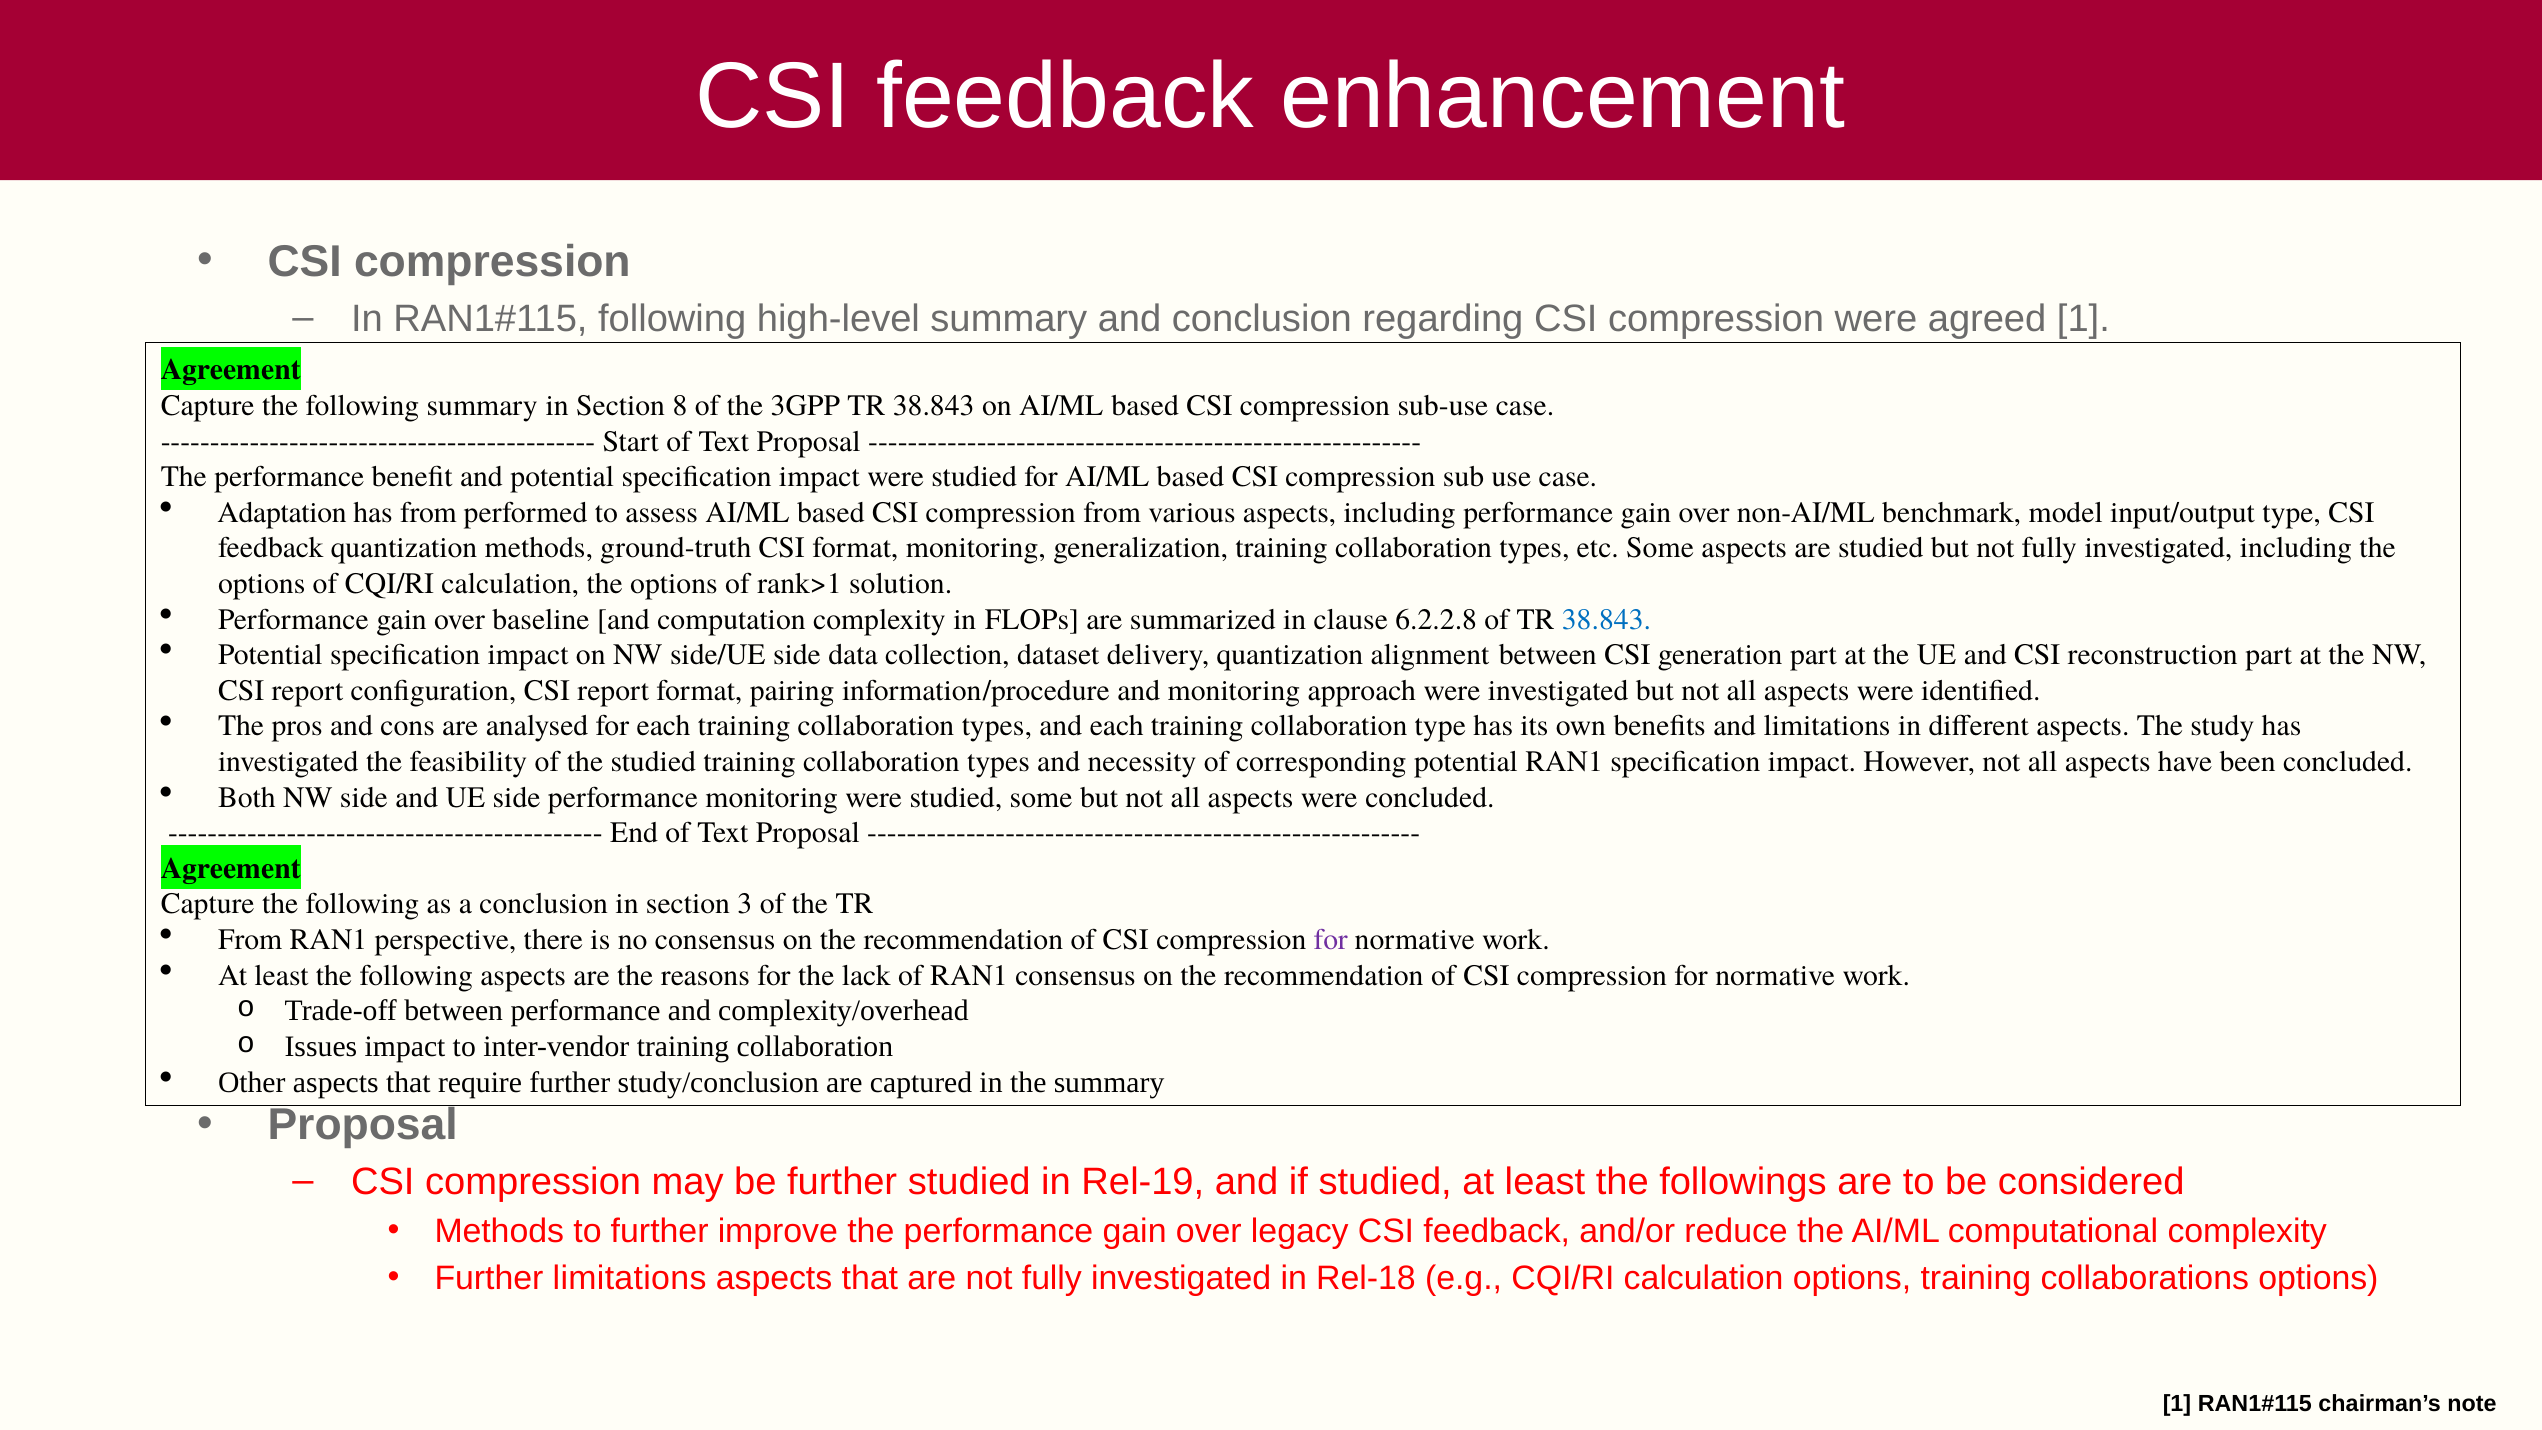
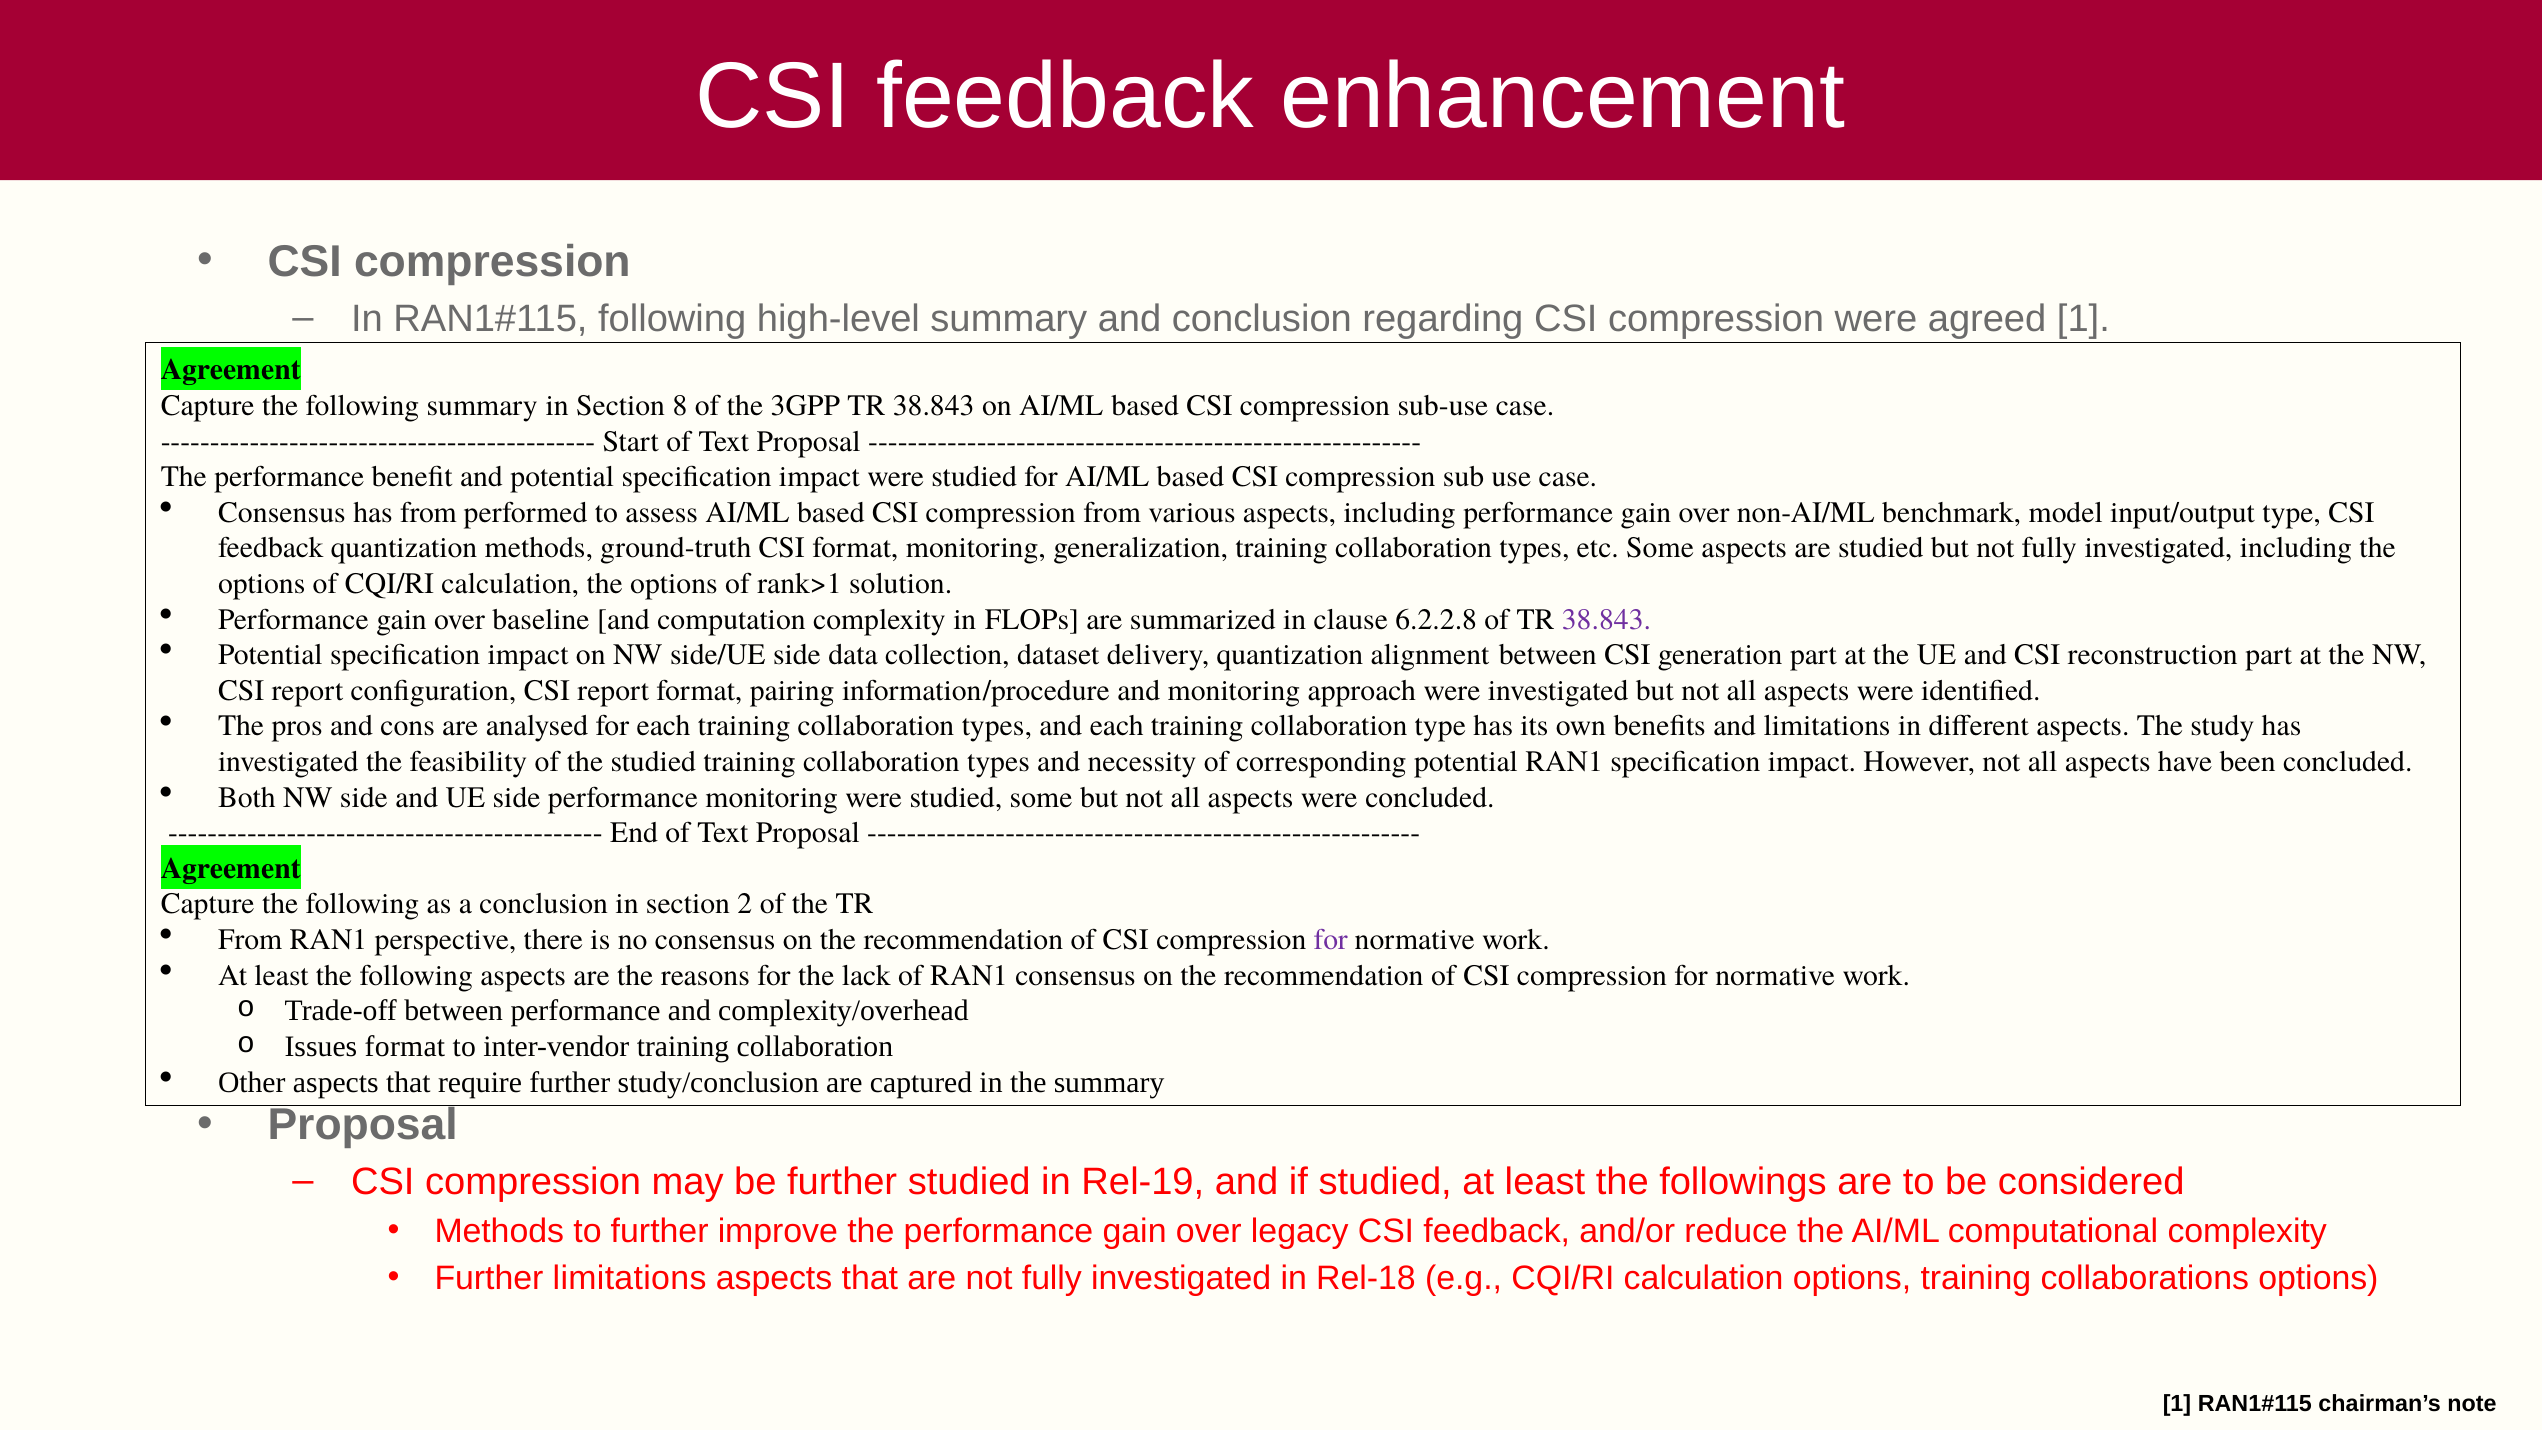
Adaptation: Adaptation -> Consensus (282, 512)
38.843 colour: blue -> purple (1606, 619)
3: 3 -> 2 (745, 904)
Issues impact: impact -> format (405, 1047)
